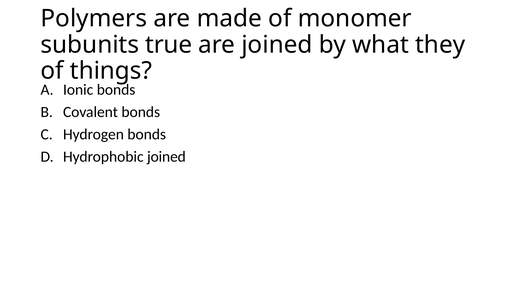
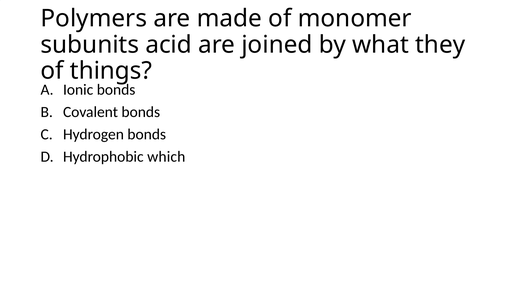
true: true -> acid (169, 45)
Hydrophobic joined: joined -> which (166, 157)
